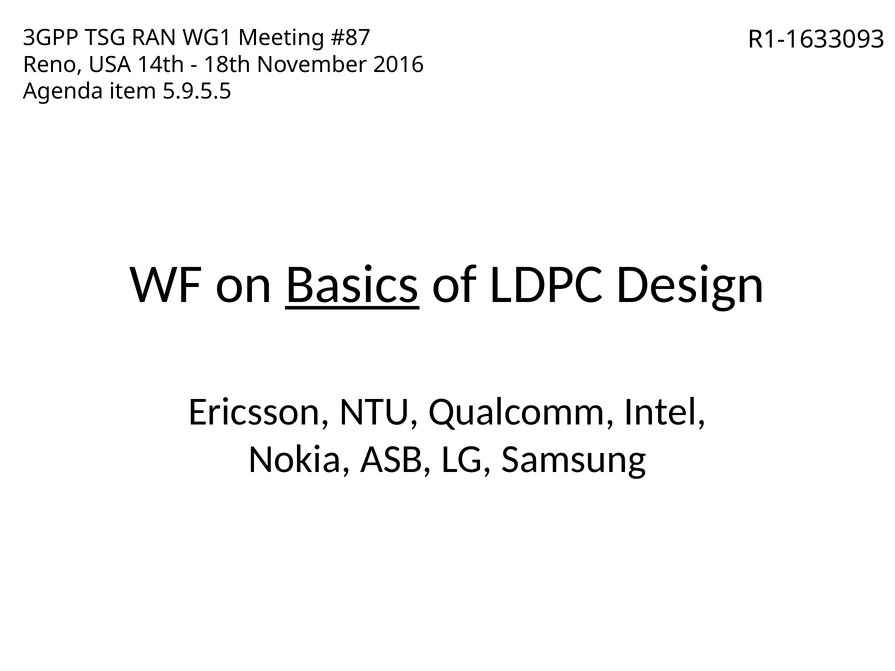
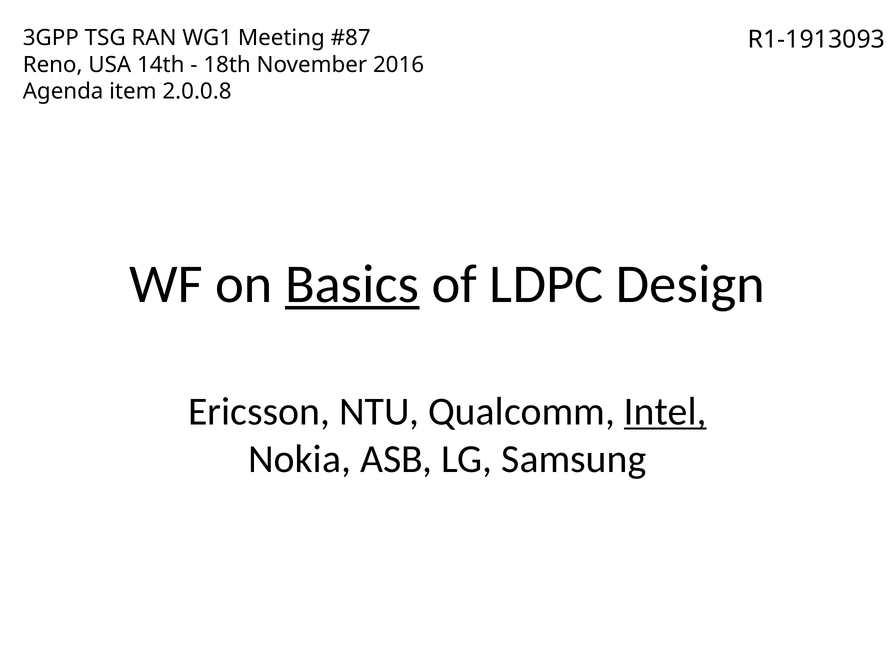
R1-1633093: R1-1633093 -> R1-1913093 (816, 40)
5.9.5.5: 5.9.5.5 -> 2.0.0.8 (197, 92)
Intel underline: none -> present (665, 412)
